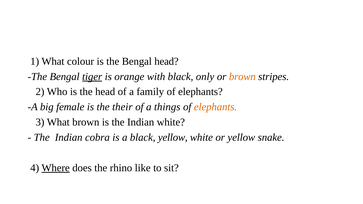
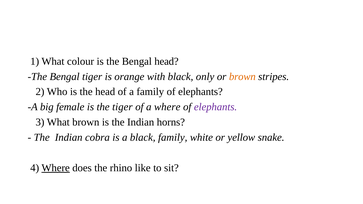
tiger underline: present -> none (92, 77)
the their: their -> tiger (122, 107)
a things: things -> where (167, 107)
elephants colour: orange -> purple (216, 107)
Indian white: white -> horns (171, 122)
black yellow: yellow -> family (173, 137)
